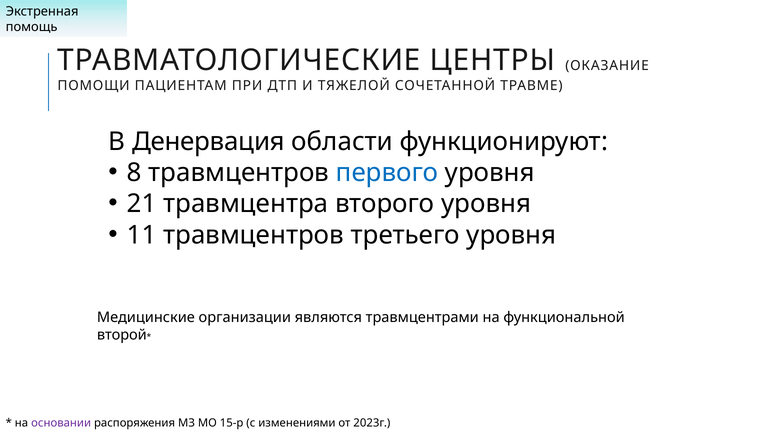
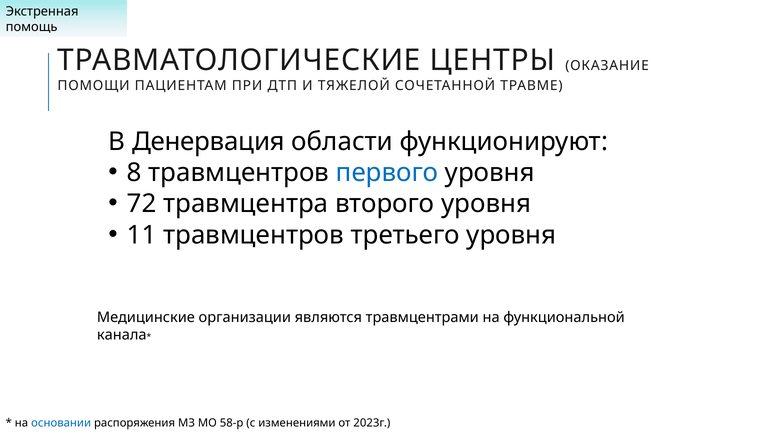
21: 21 -> 72 (142, 204)
второй: второй -> канала (122, 335)
основании colour: purple -> blue (61, 423)
15-р: 15-р -> 58-р (232, 423)
